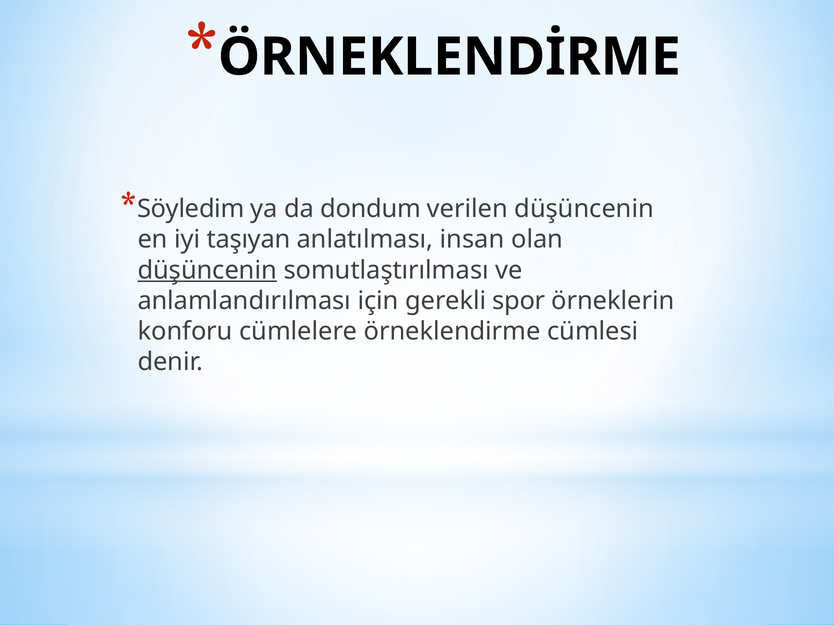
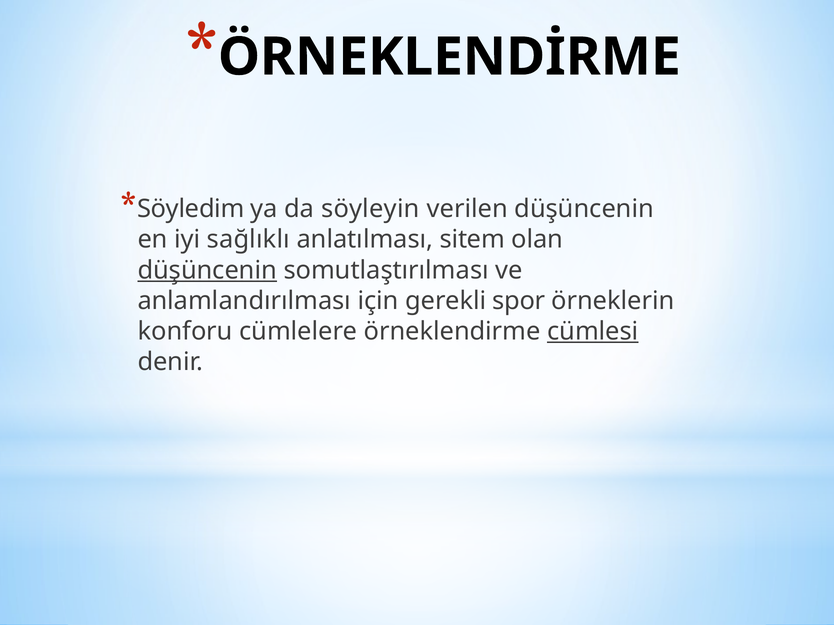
dondum: dondum -> söyleyin (370, 209)
taşıyan: taşıyan -> sağlıklı (248, 240)
insan: insan -> sitem (472, 240)
cümlesi underline: none -> present (593, 331)
